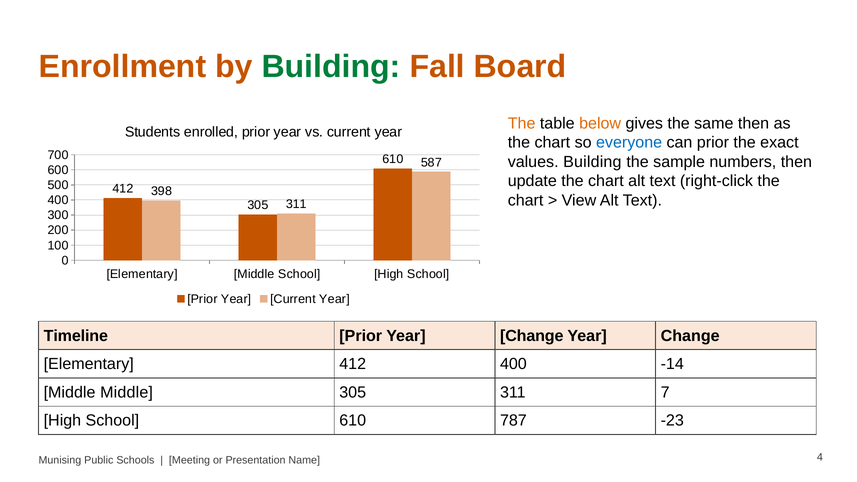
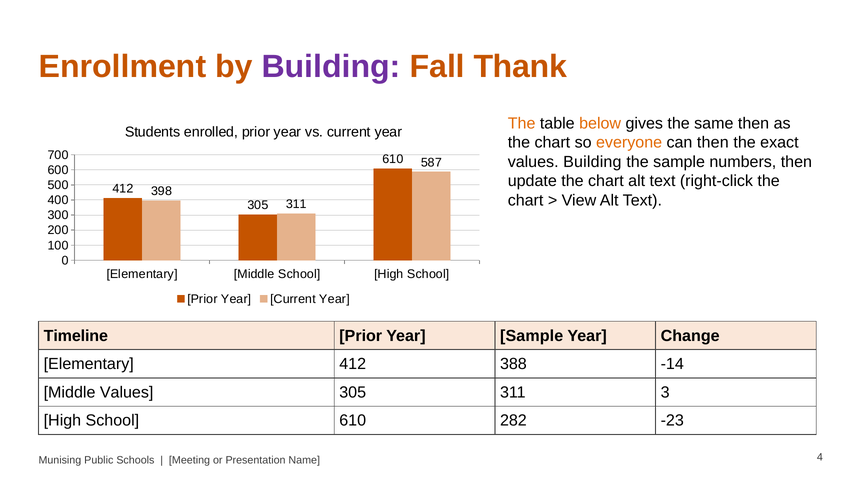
Building colour: green -> purple (331, 66)
Board: Board -> Thank (520, 66)
everyone colour: blue -> orange (629, 143)
can prior: prior -> then (713, 143)
Prior Year Change: Change -> Sample (532, 336)
412 400: 400 -> 388 (513, 364)
Middle Middle: Middle -> Values (127, 392)
7: 7 -> 3 (665, 392)
787: 787 -> 282 (513, 421)
